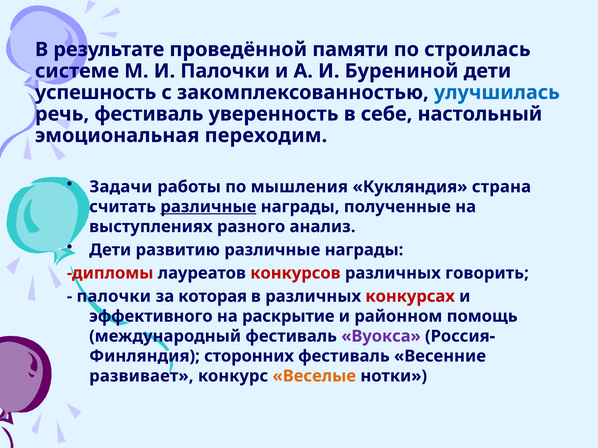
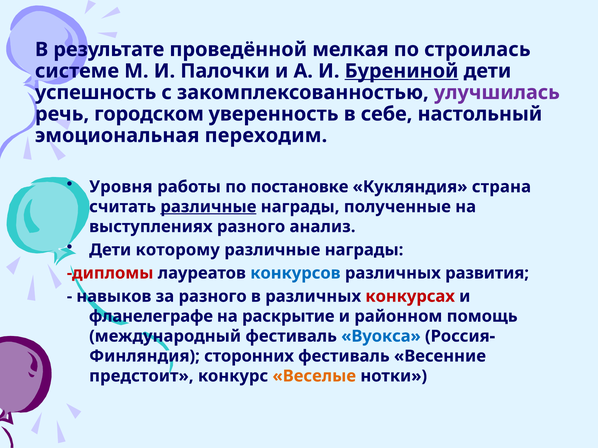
памяти: памяти -> мелкая (350, 50)
Бурениной underline: none -> present (402, 71)
улучшилась colour: blue -> purple (497, 93)
речь фестиваль: фестиваль -> городском (149, 114)
Задачи: Задачи -> Уровня (121, 187)
мышления: мышления -> постановке (300, 187)
развитию: развитию -> которому (178, 250)
конкурсов colour: red -> blue (295, 273)
говорить: говорить -> развития (487, 273)
палочки: палочки -> навыков (114, 297)
за которая: которая -> разного (213, 297)
эффективного: эффективного -> фланелеграфе (151, 317)
Вуокса colour: purple -> blue (381, 337)
развивает: развивает -> предстоит (141, 376)
